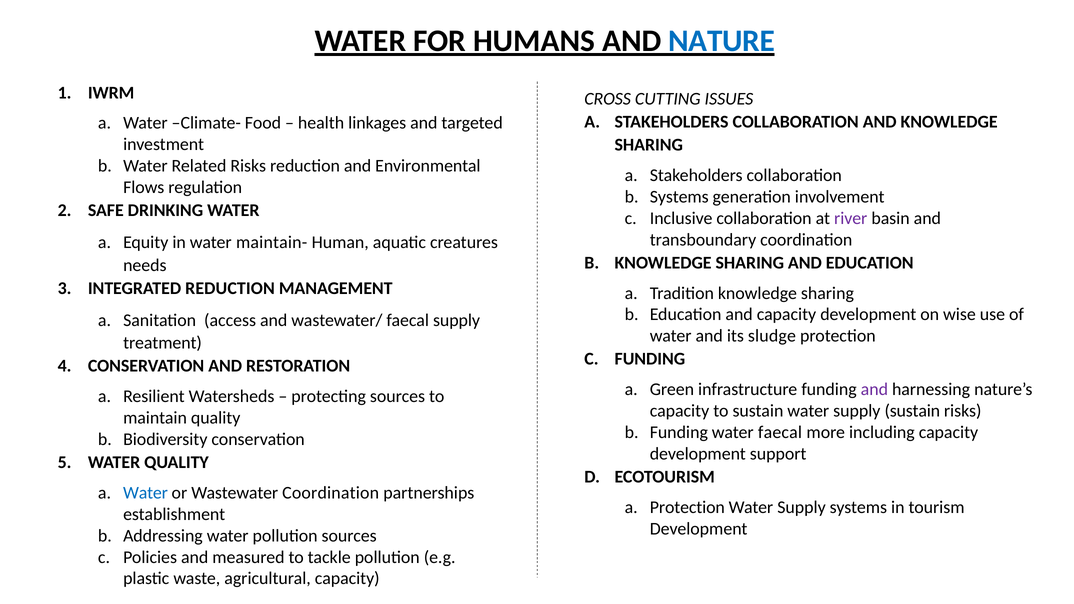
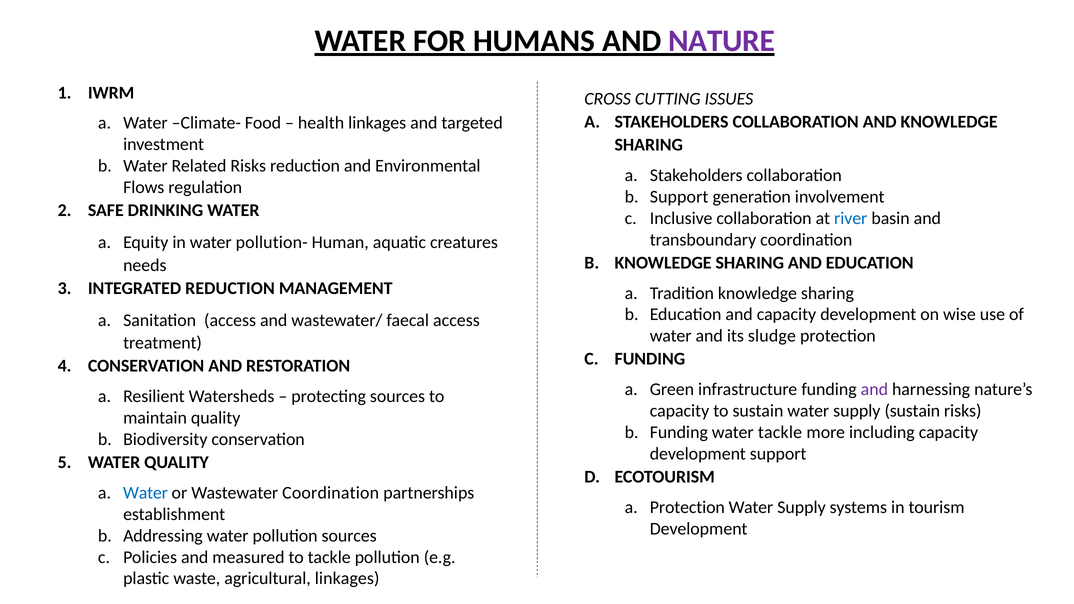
NATURE colour: blue -> purple (722, 41)
Systems: Systems -> Support (679, 197)
river colour: purple -> blue (851, 218)
maintain-: maintain- -> pollution- (272, 242)
faecal supply: supply -> access (456, 320)
water faecal: faecal -> tackle (780, 432)
agricultural capacity: capacity -> linkages (347, 579)
